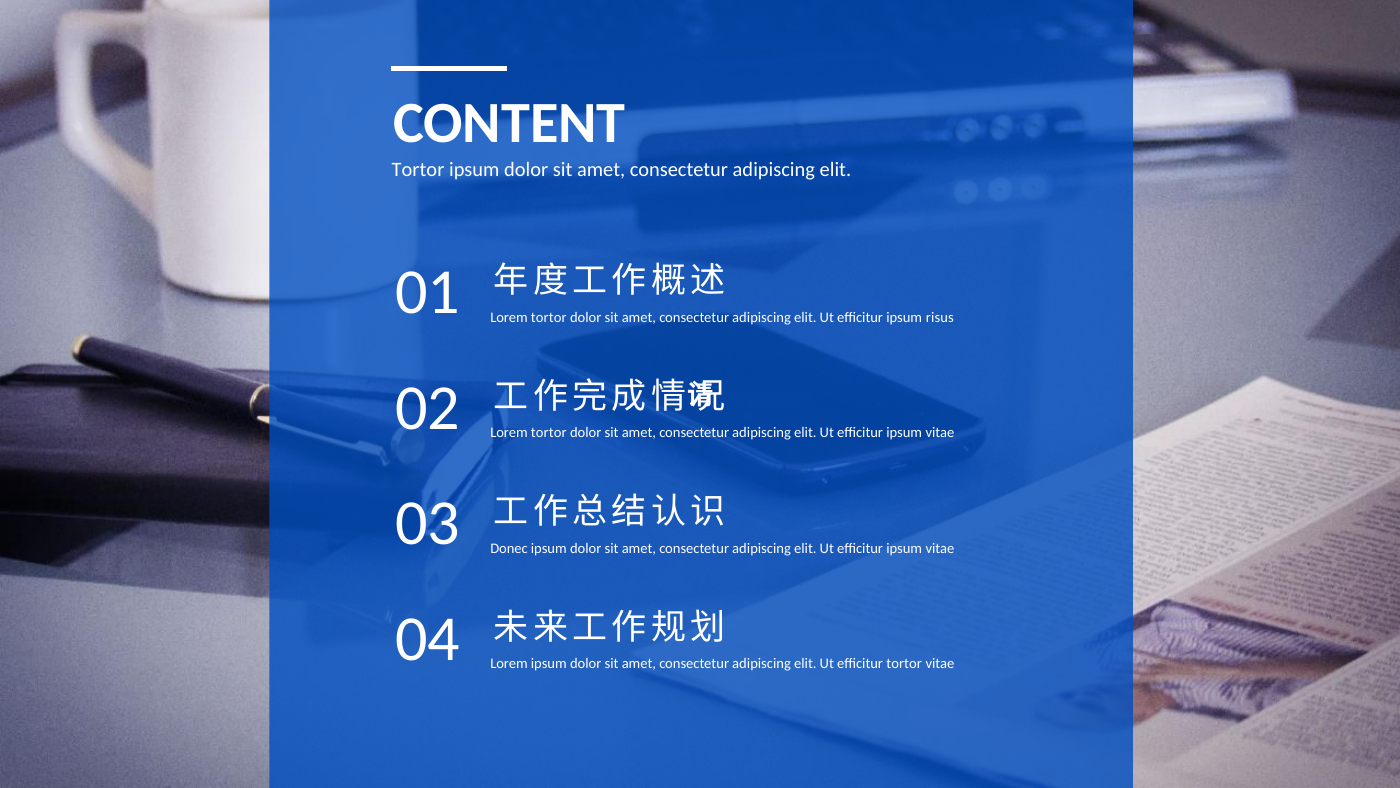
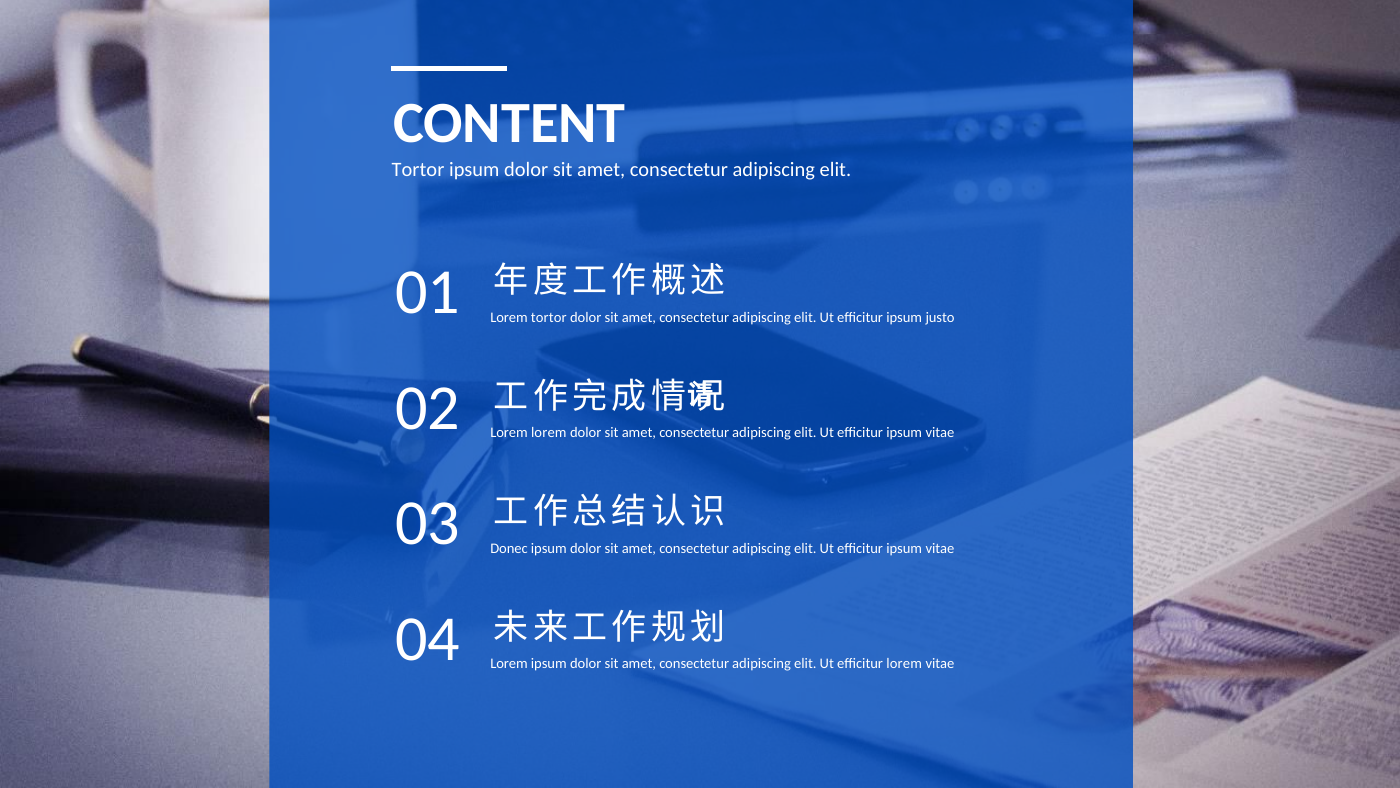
risus: risus -> justo (940, 317)
tortor: tortor -> lorem (549, 433)
efficitur tortor: tortor -> lorem (904, 664)
